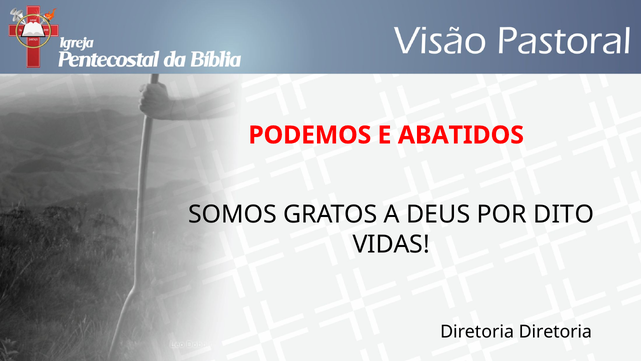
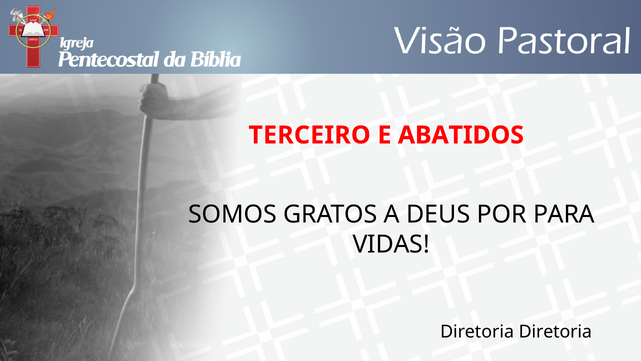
PODEMOS: PODEMOS -> TERCEIRO (310, 135)
DITO: DITO -> PARA (564, 214)
